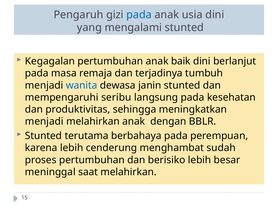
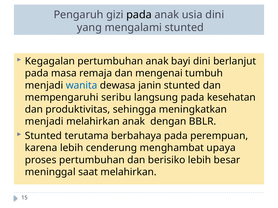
pada colour: blue -> black (139, 15)
baik: baik -> bayi (181, 61)
terjadinya: terjadinya -> mengenai (159, 73)
sudah: sudah -> upaya (221, 148)
